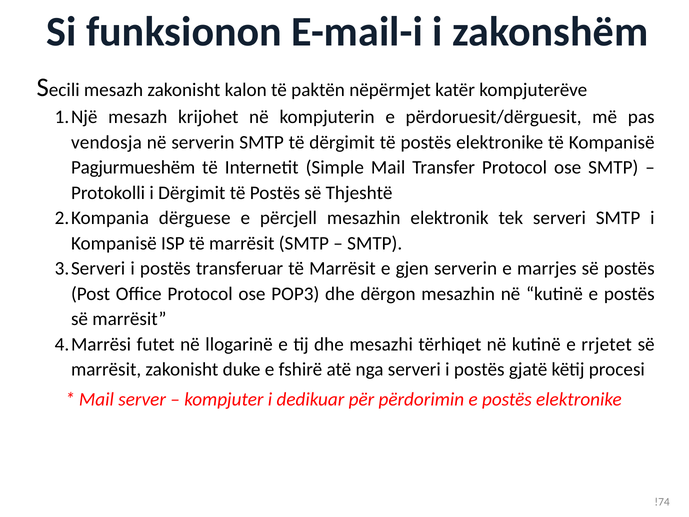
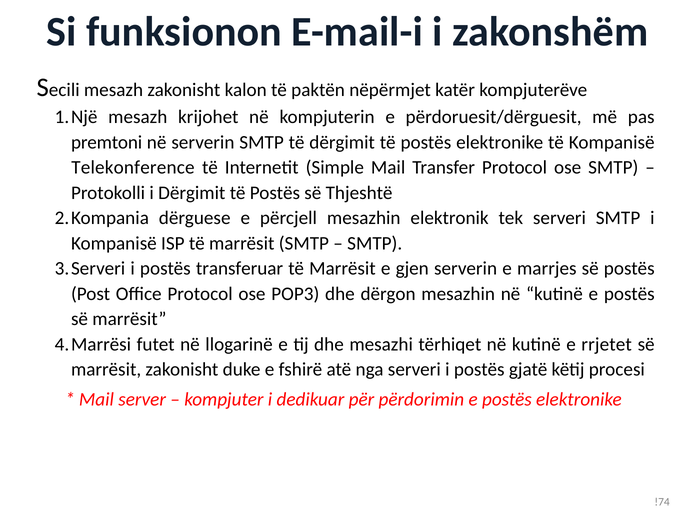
vendosja: vendosja -> premtoni (107, 142)
Pagjurmueshëm: Pagjurmueshëm -> Telekonference (133, 167)
